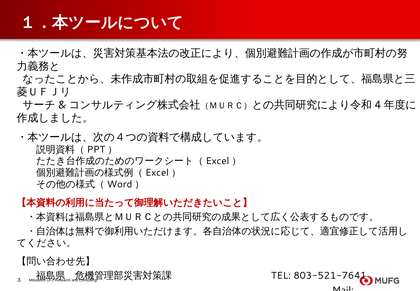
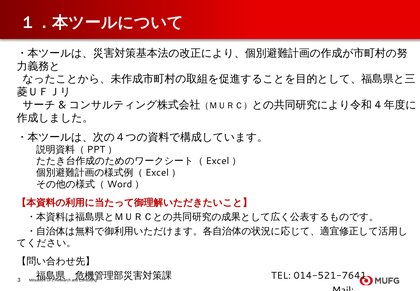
803-521-7641: 803-521-7641 -> 014-521-7641 (330, 275)
